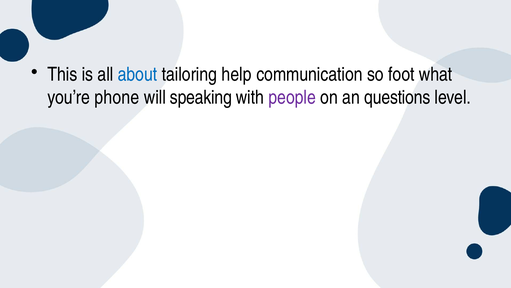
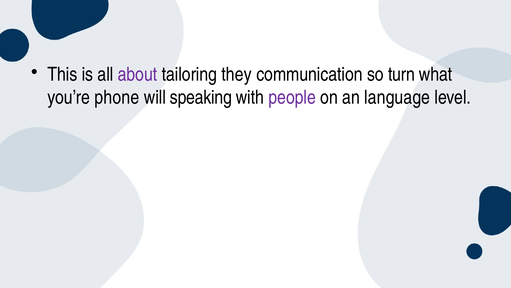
about colour: blue -> purple (138, 74)
help: help -> they (237, 74)
foot: foot -> turn (401, 74)
questions: questions -> language (397, 97)
